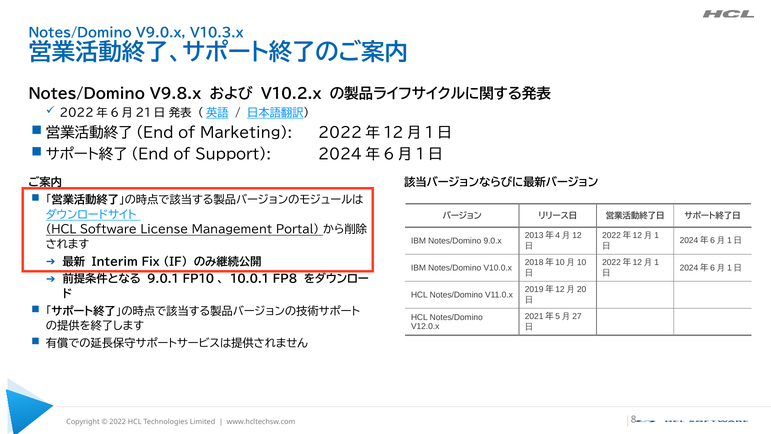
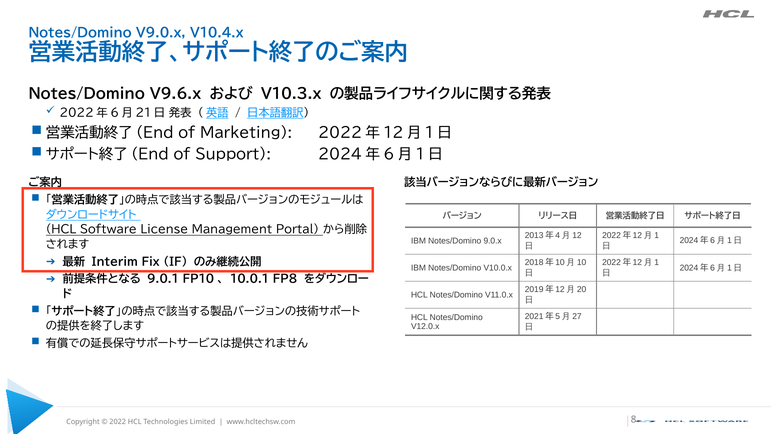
V10.3.x: V10.3.x -> V10.4.x (217, 33)
V9.8.x: V9.8.x -> V9.6.x (176, 94)
V10.2.x: V10.2.x -> V10.3.x (291, 94)
